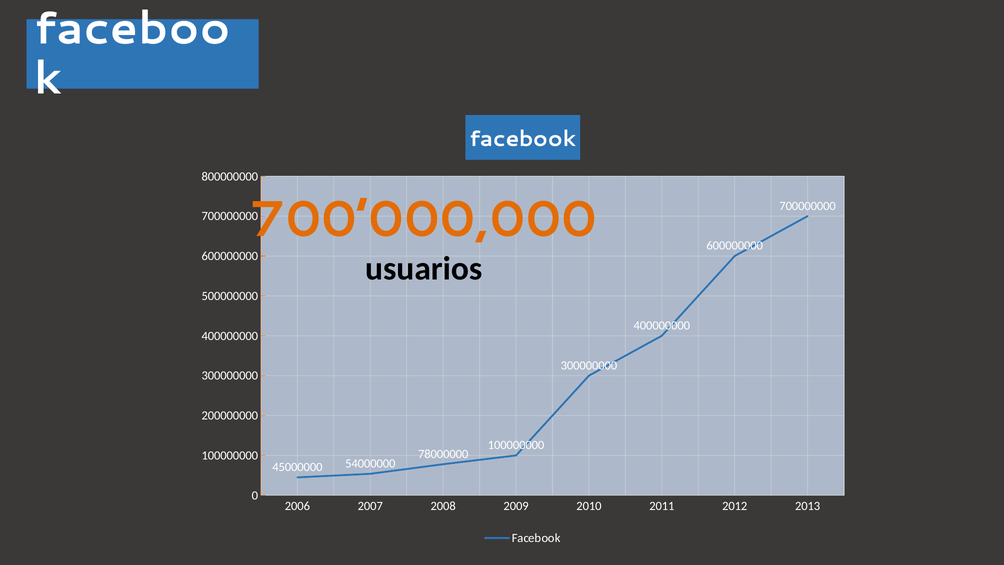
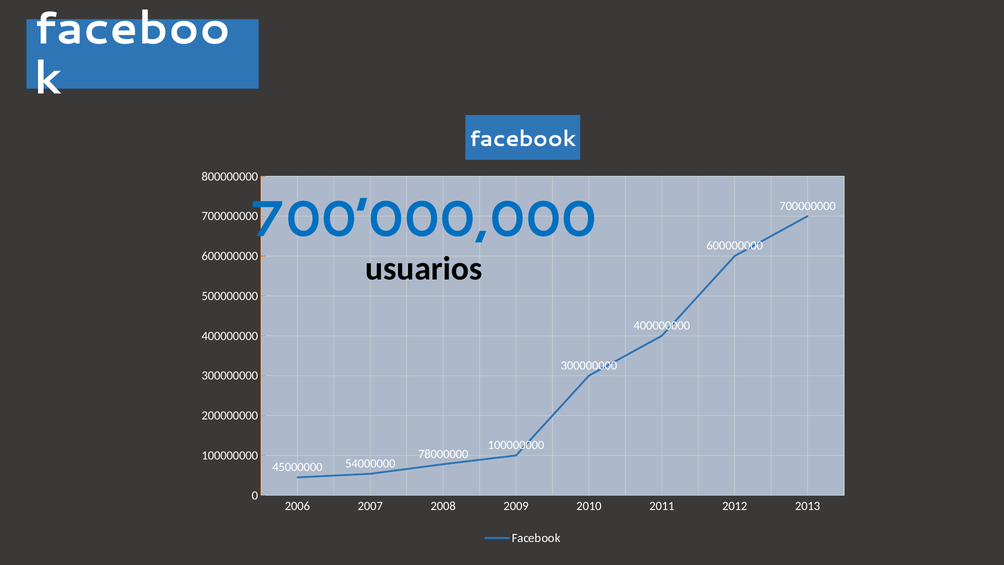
700’000,000 colour: orange -> blue (424, 220)
